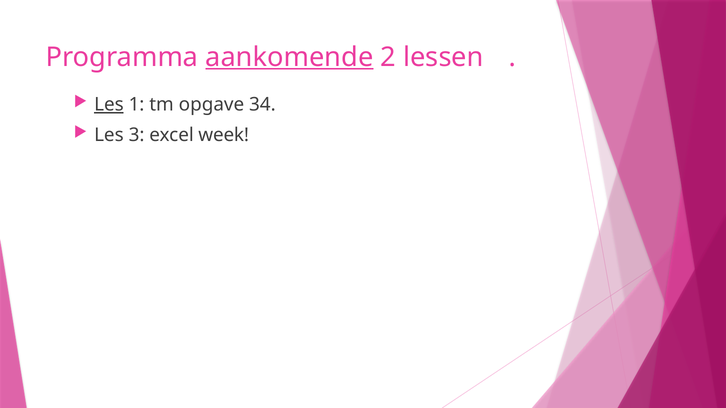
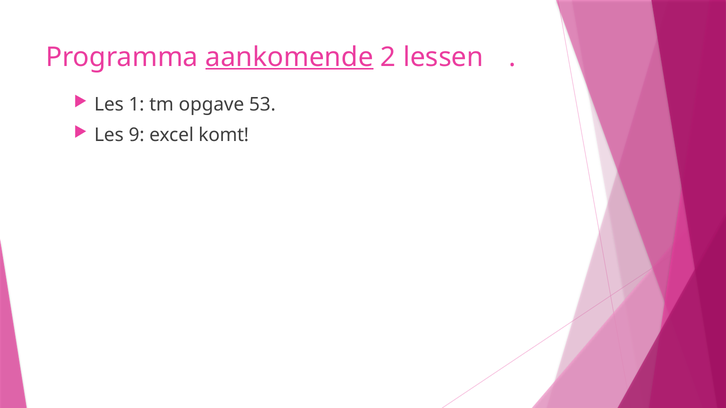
Les underline: present -> none (109, 105)
34: 34 -> 53 (262, 105)
3: 3 -> 9 (137, 135)
week: week -> komt (224, 135)
